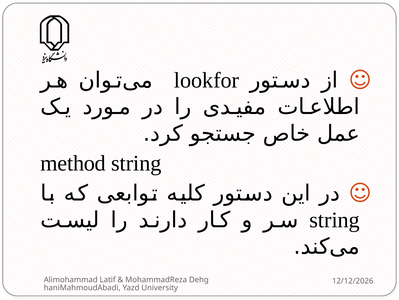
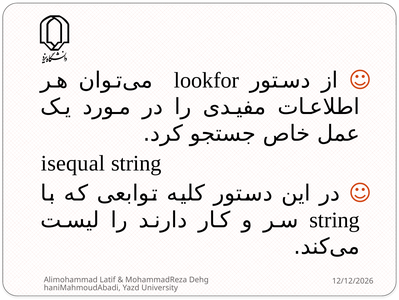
method: method -> isequal (73, 163)
